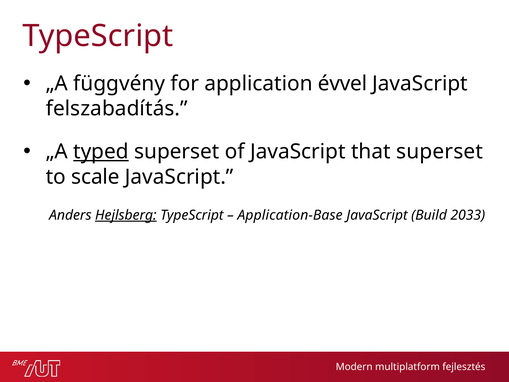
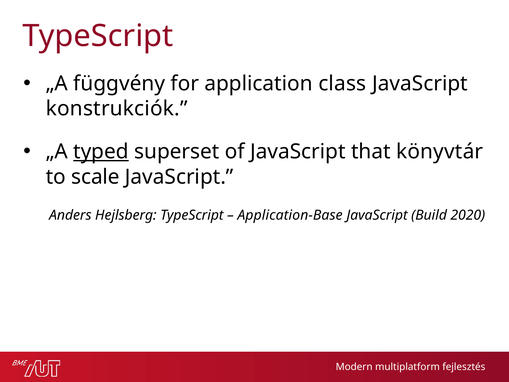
évvel: évvel -> class (342, 84)
felszabadítás: felszabadítás -> konstrukciók (117, 109)
that superset: superset -> könyvtár (440, 152)
Hejlsberg underline: present -> none (126, 215)
2033: 2033 -> 2020 (468, 215)
